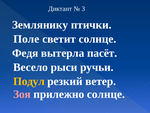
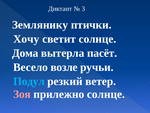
Поле: Поле -> Хочу (26, 39)
Федя: Федя -> Дома (25, 53)
рыси: рыси -> возле (64, 67)
Подул colour: yellow -> light blue (29, 81)
